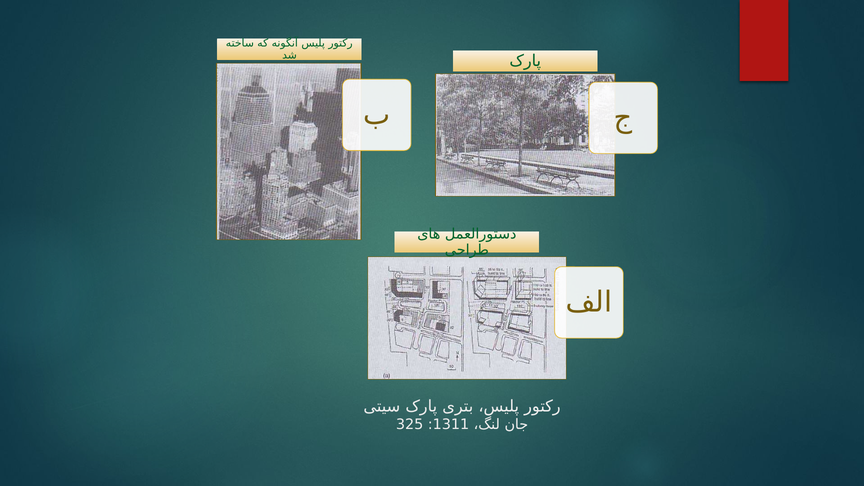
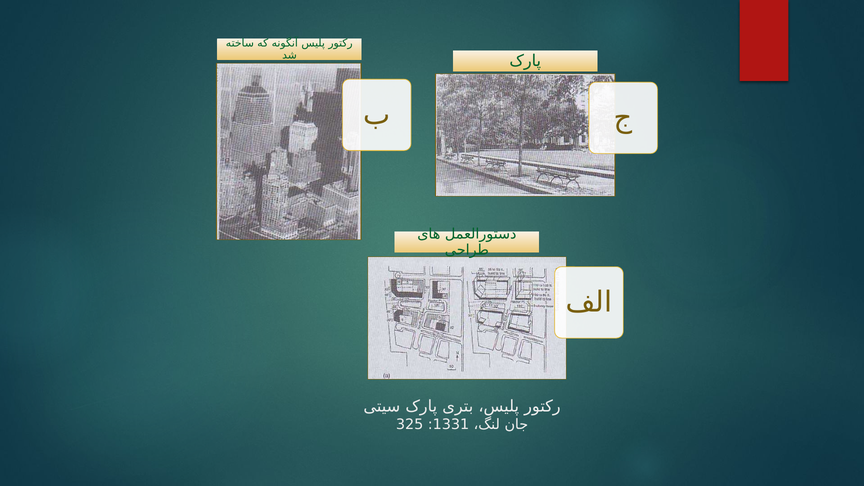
1311: 1311 -> 1331 (451, 424)
